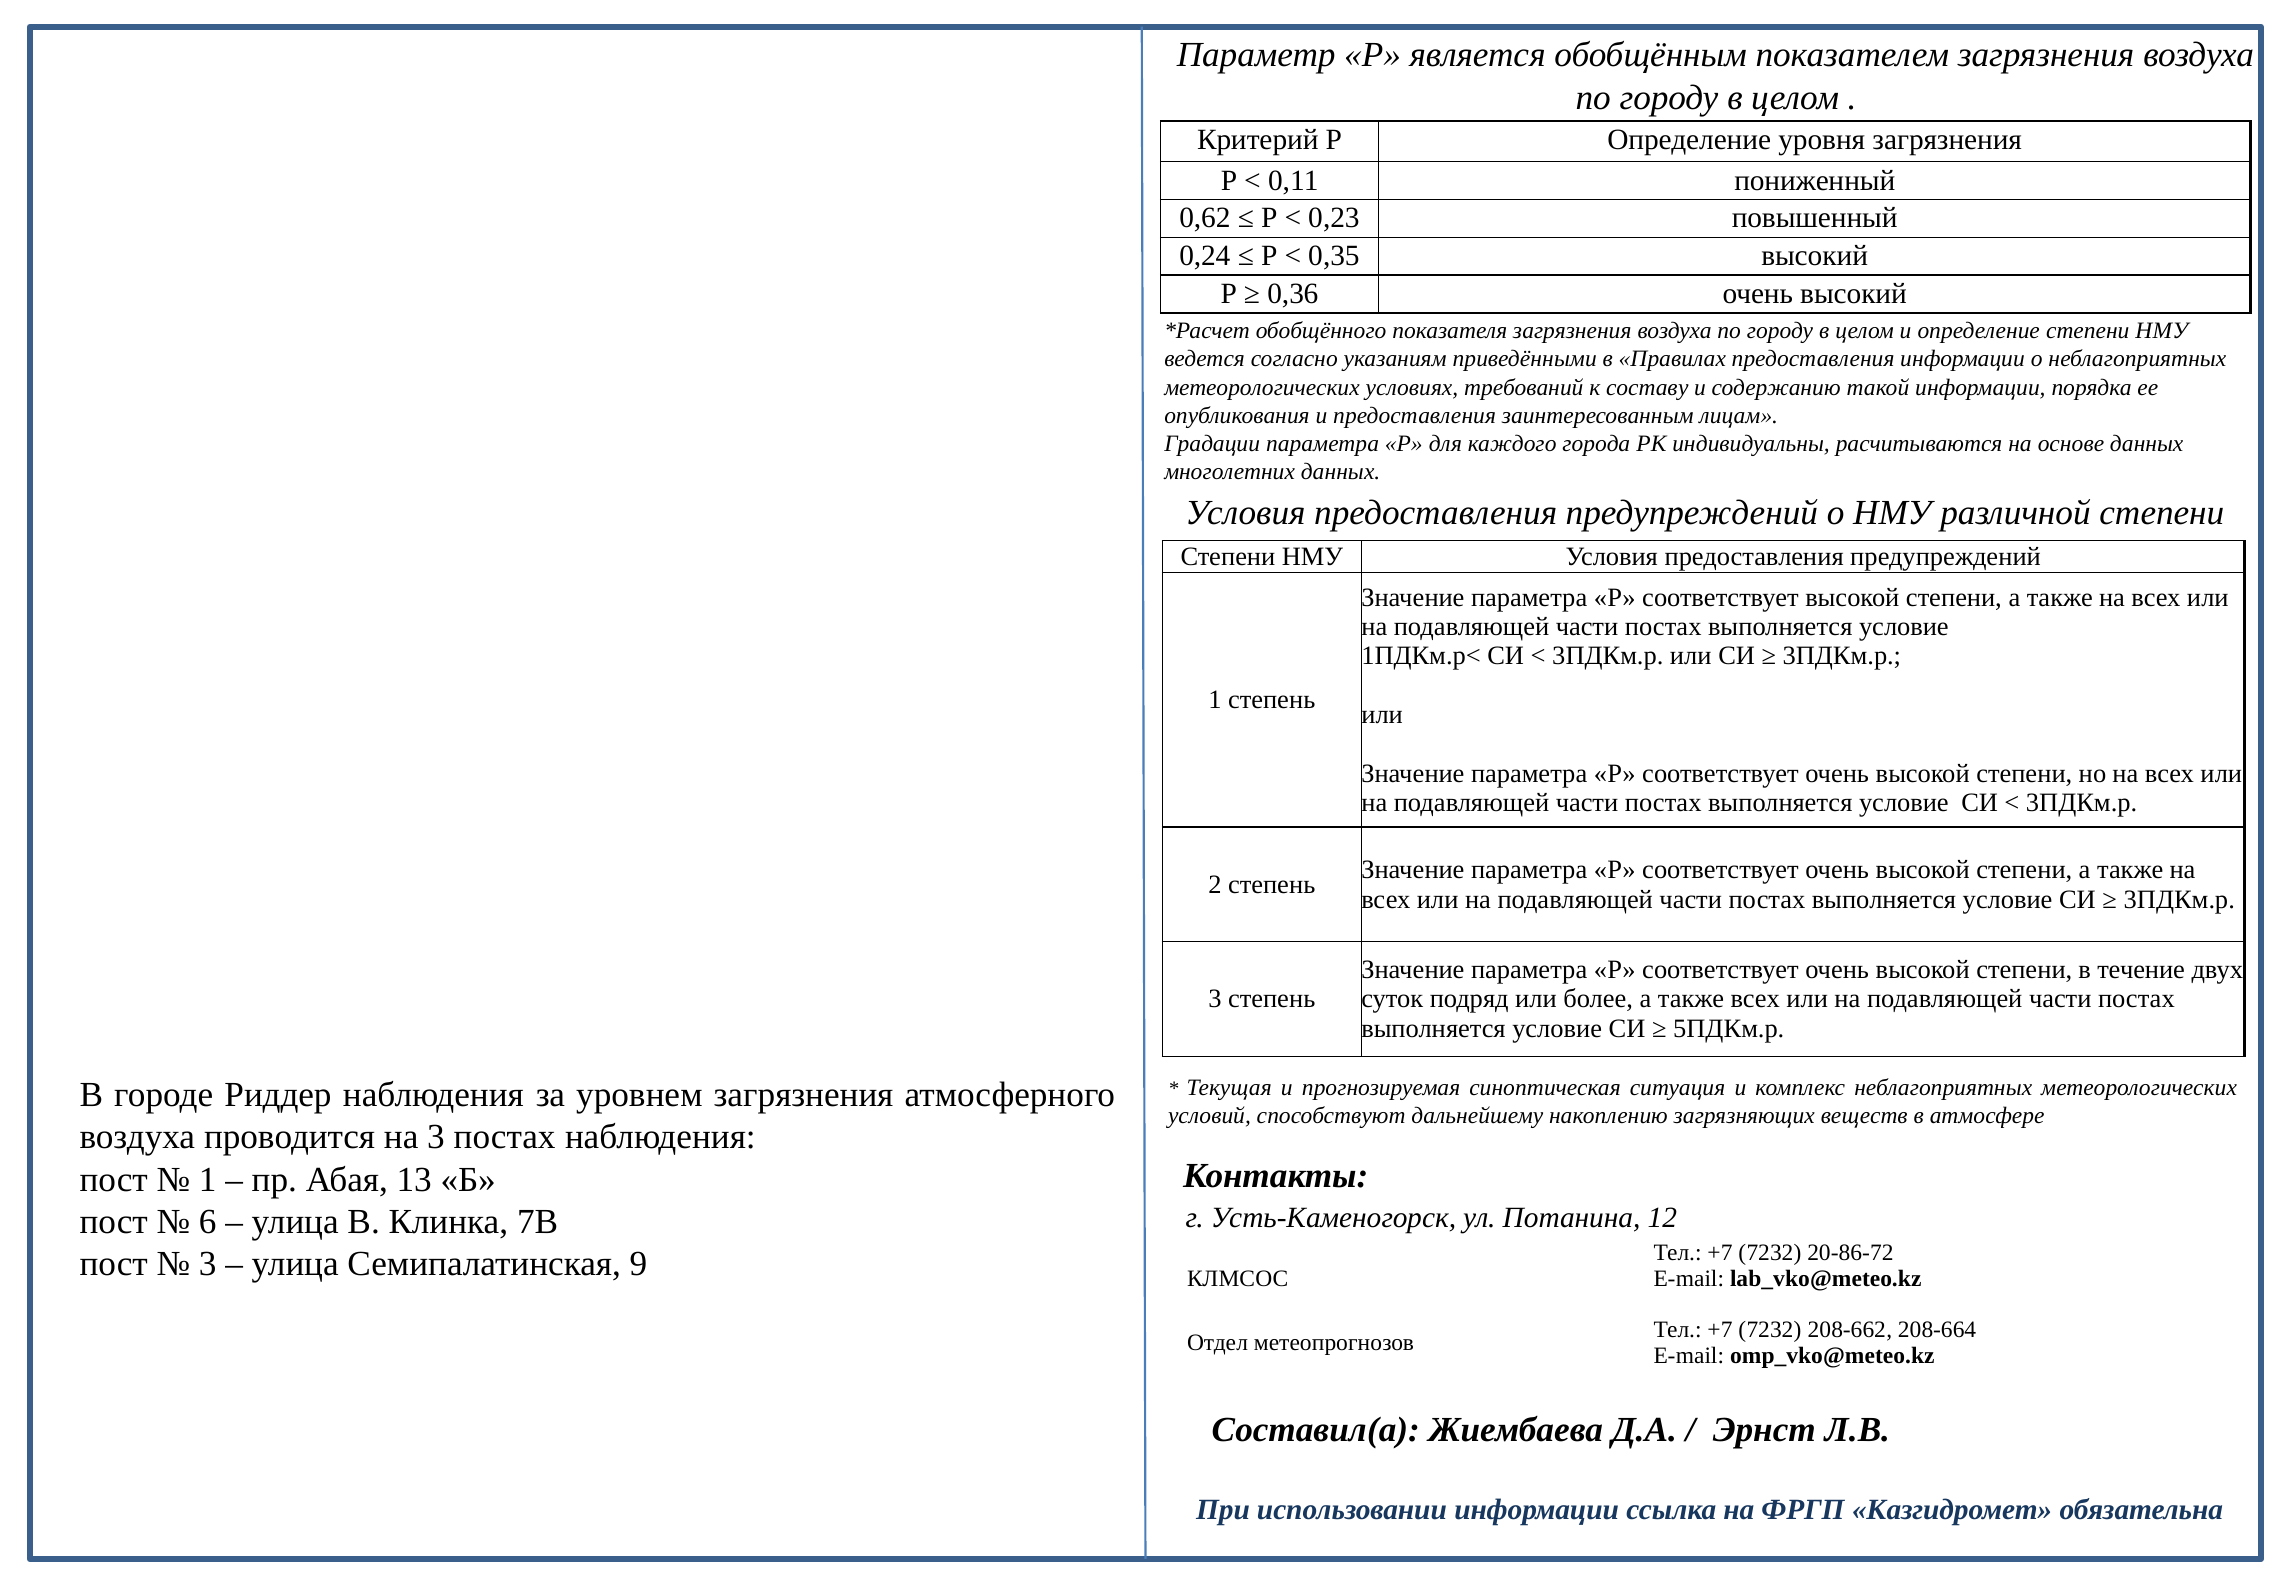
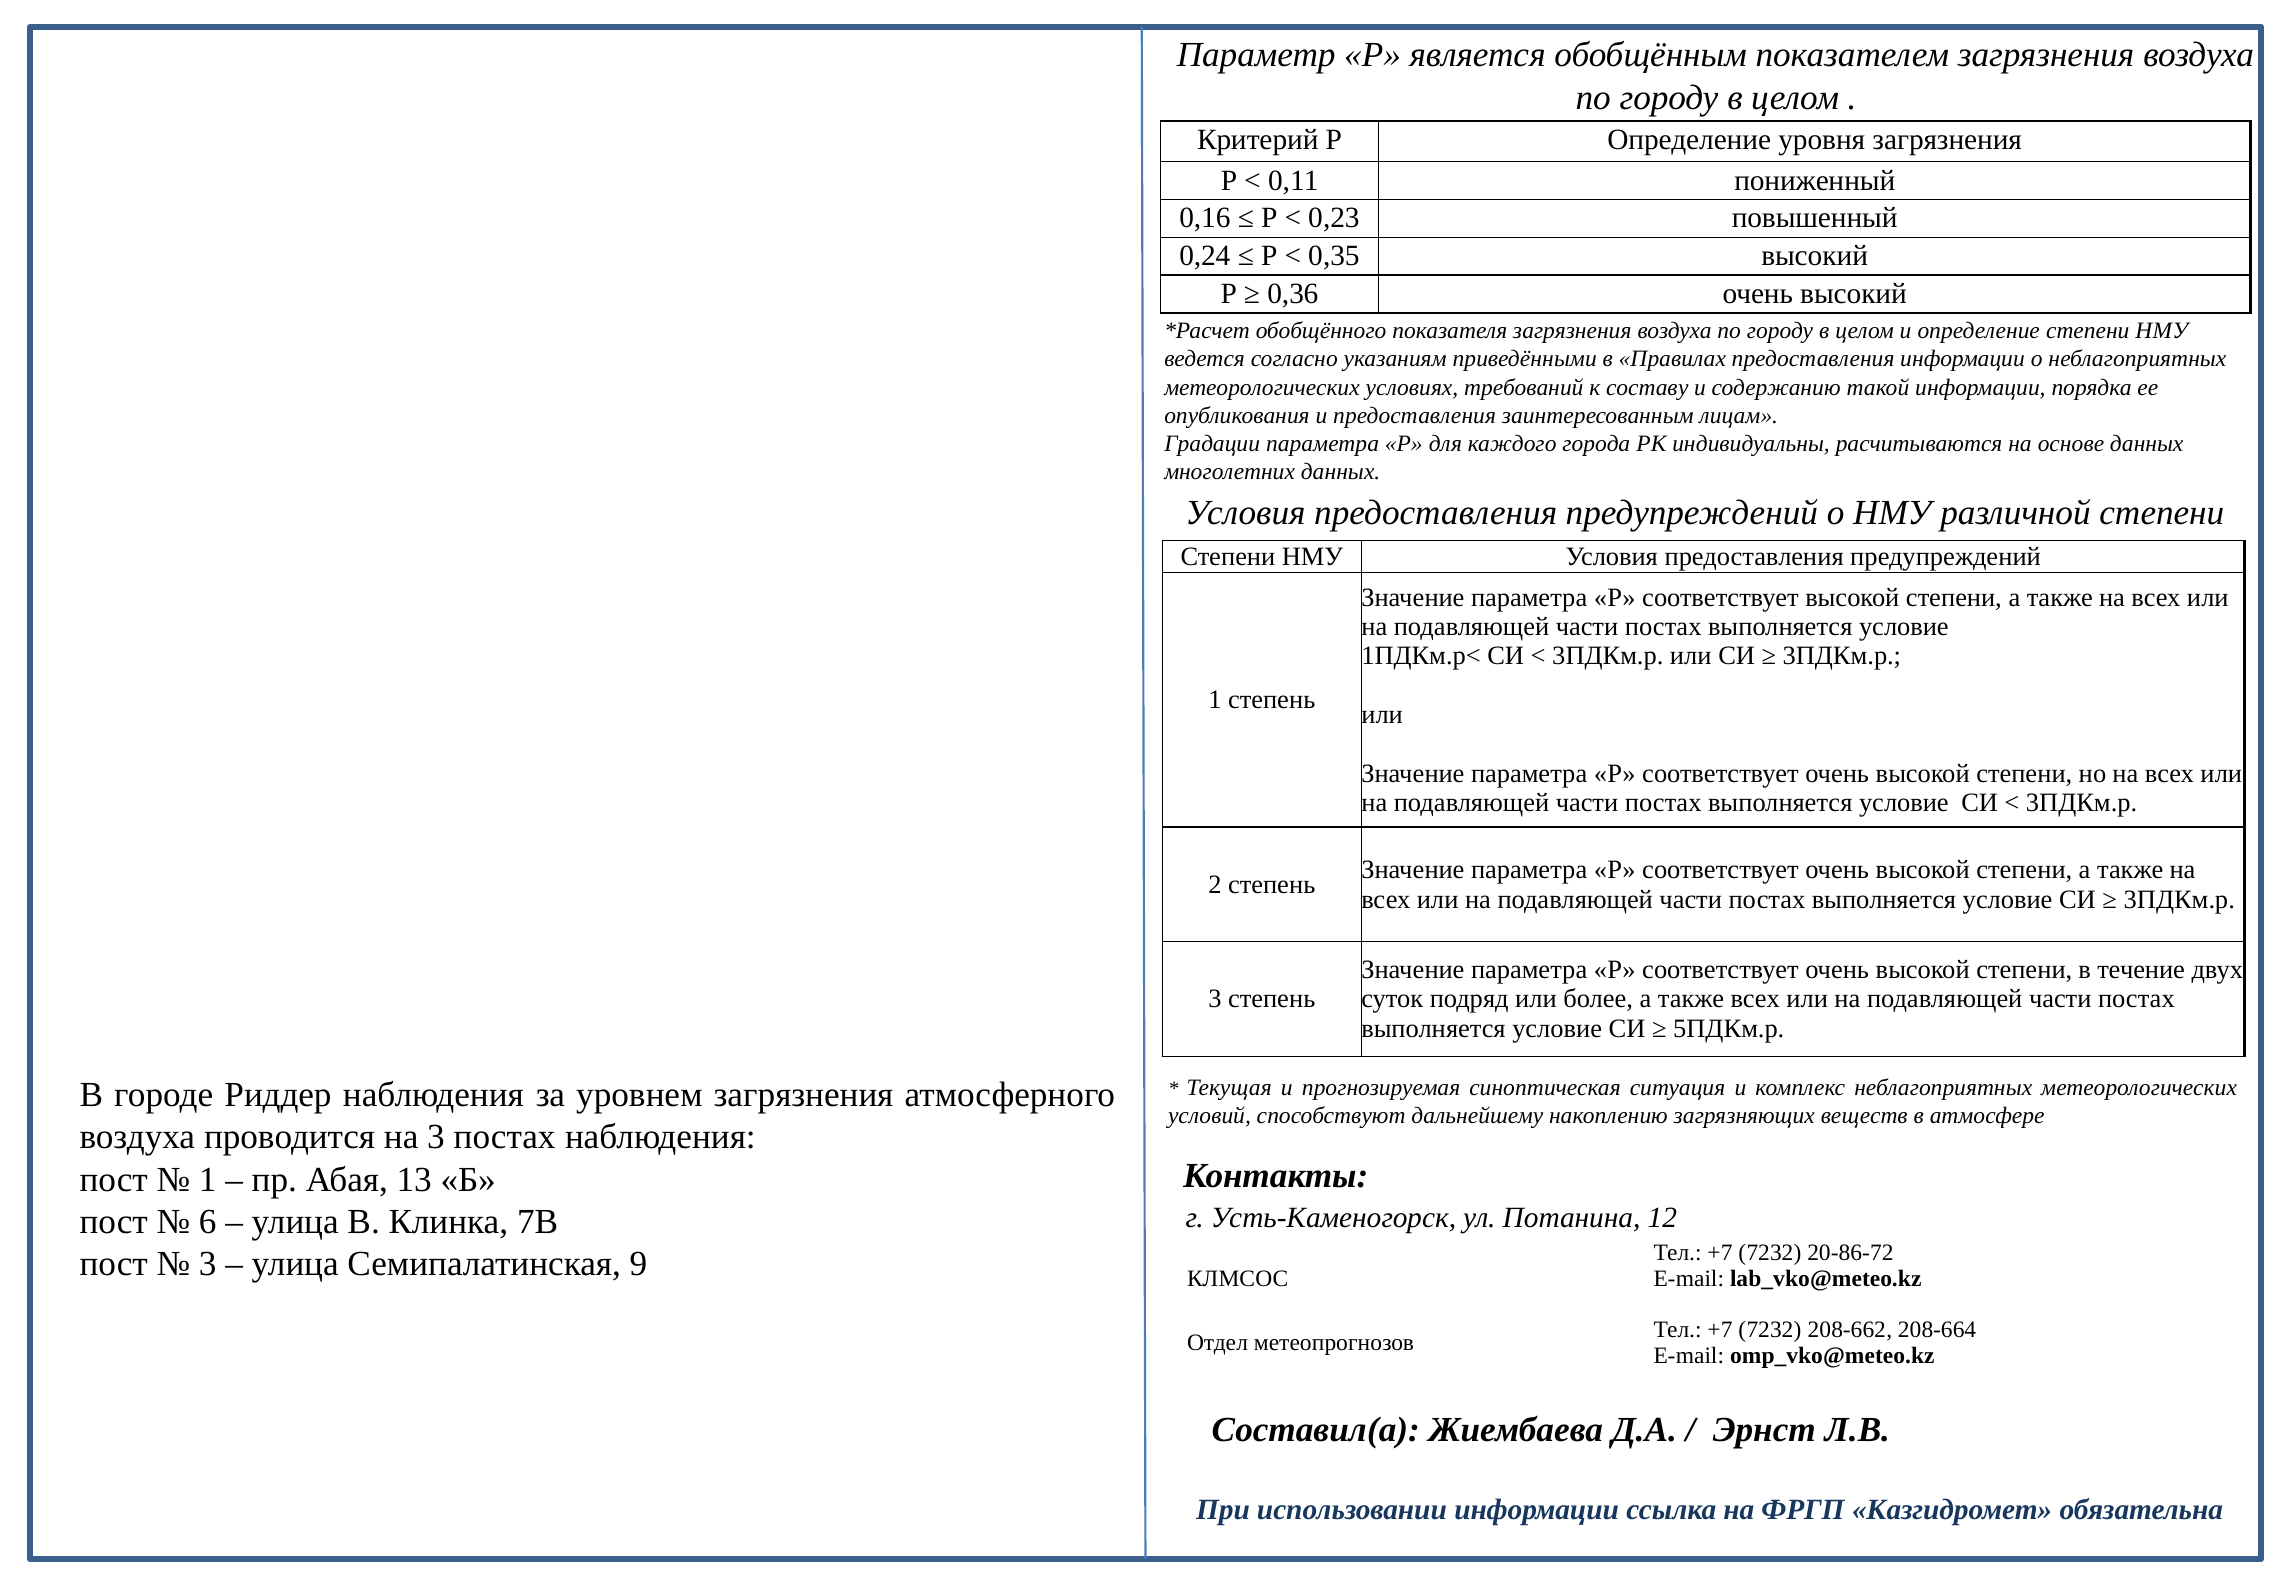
0,62: 0,62 -> 0,16 (1205, 218)
